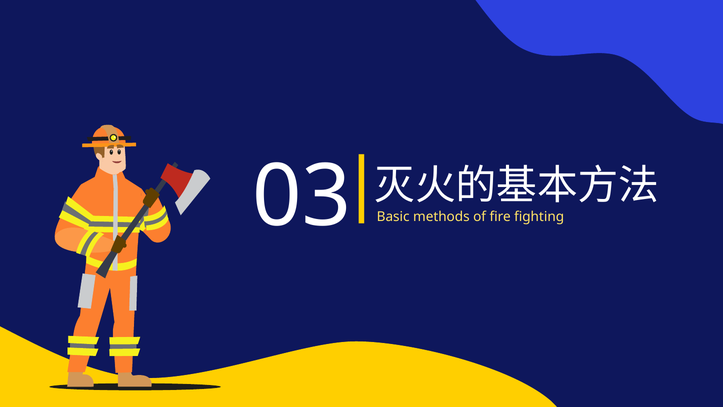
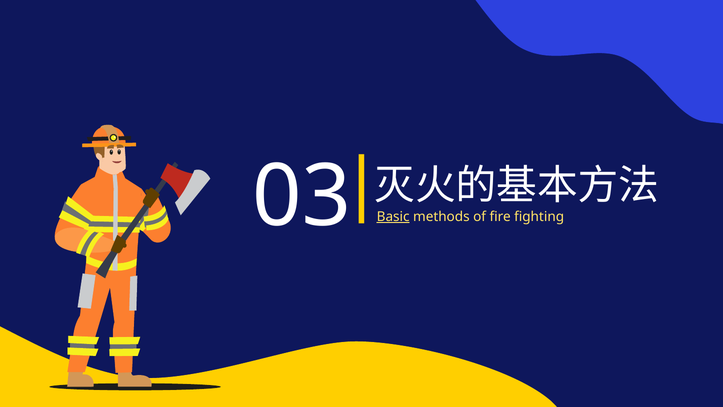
Basic underline: none -> present (393, 217)
